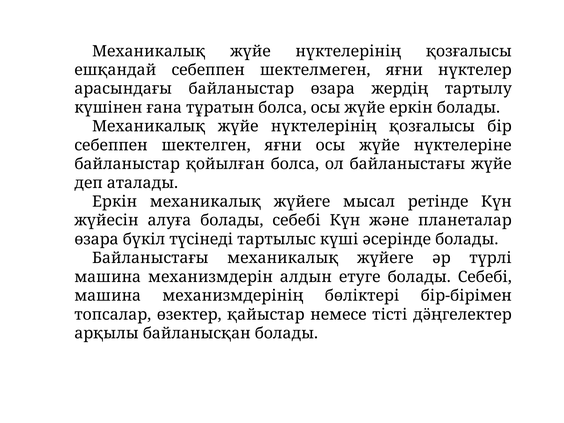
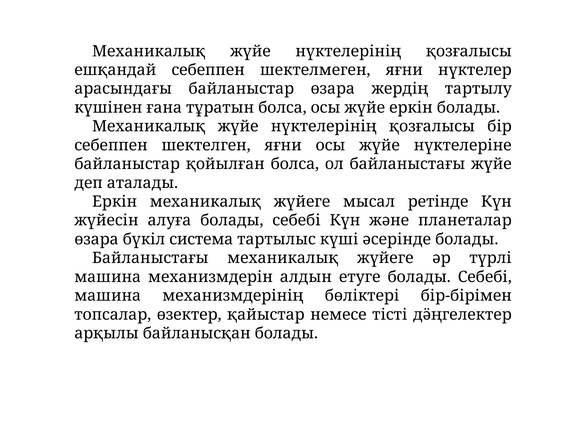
түсінеді: түсінеді -> система (201, 239)
